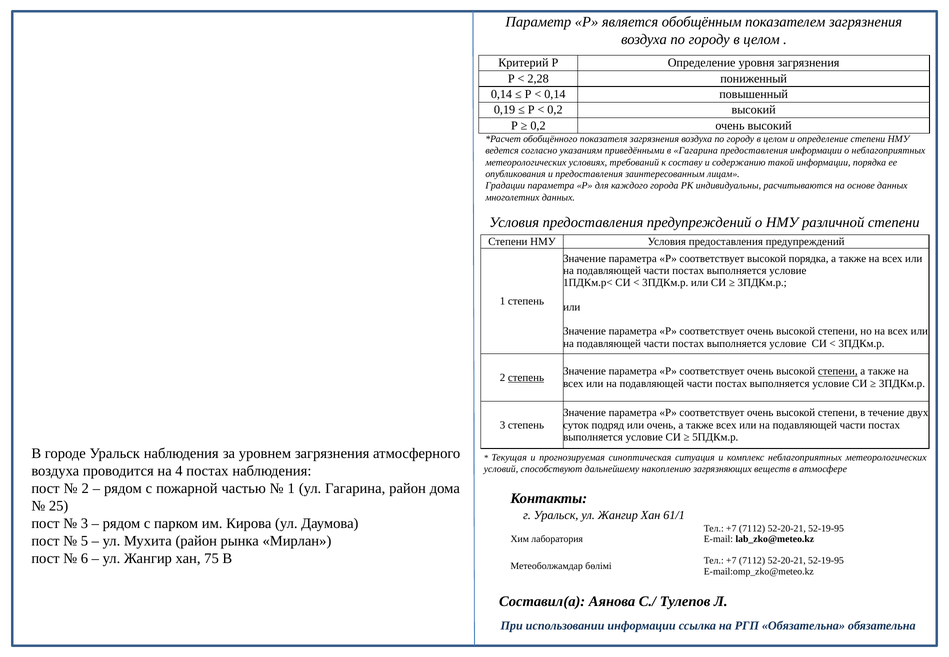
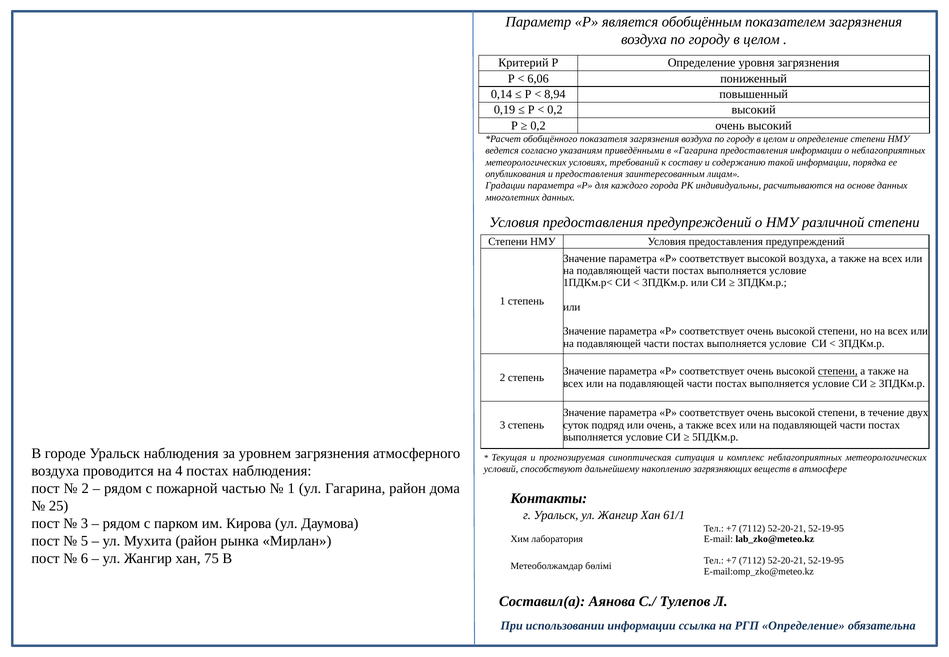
2,28: 2,28 -> 6,06 (538, 79)
0,14: 0,14 -> 8,94 (555, 94)
высокой порядка: порядка -> воздуха (809, 258)
степень underline: present -> none (526, 377)
РГП Обязательна: Обязательна -> Определение (803, 626)
